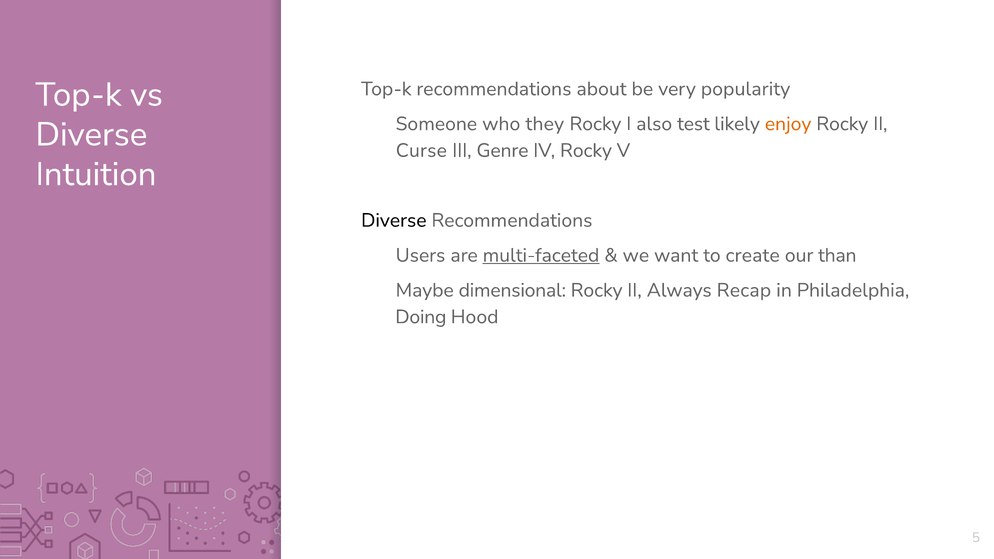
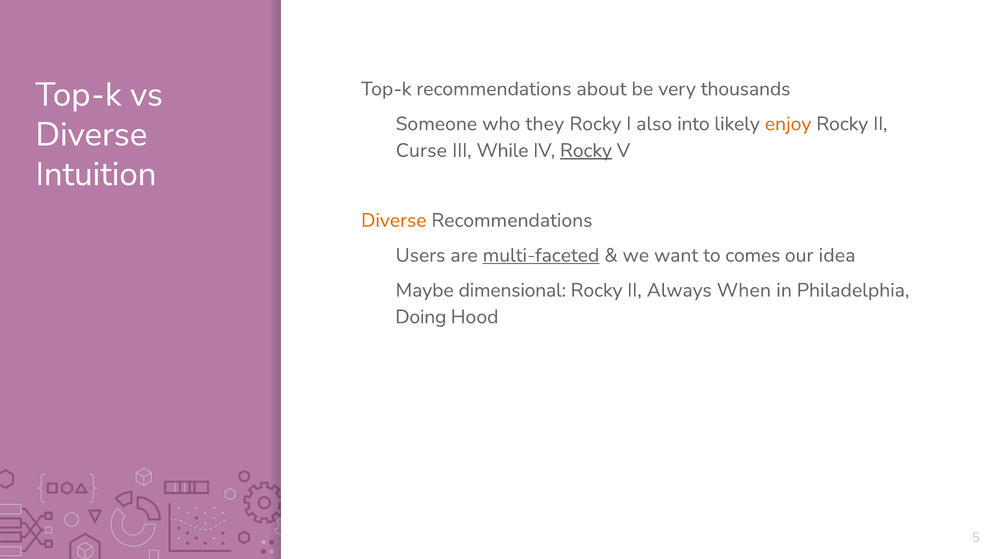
popularity: popularity -> thousands (746, 89)
test: test -> into (693, 124)
Genre: Genre -> While (503, 151)
Rocky underline: none -> present (586, 151)
Diverse colour: black -> orange (394, 220)
create: create -> comes (753, 255)
than: than -> idea (837, 255)
Recap: Recap -> When (744, 290)
